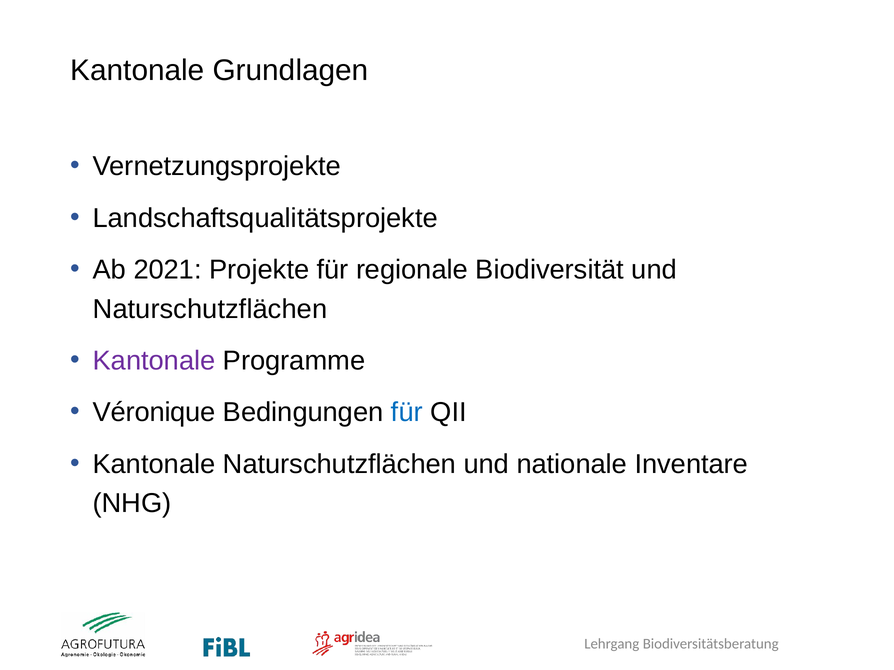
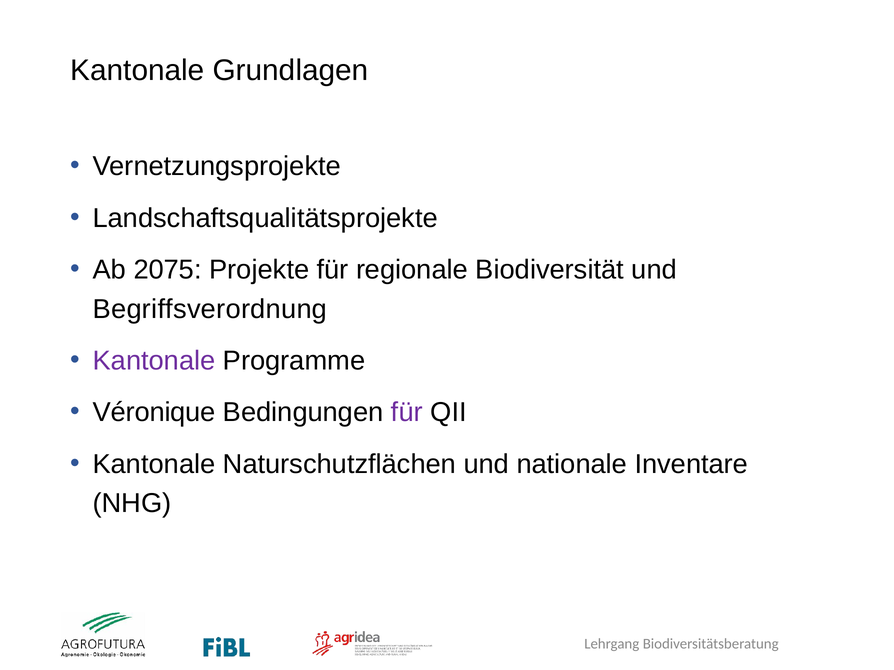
2021: 2021 -> 2075 (168, 270)
Naturschutzflächen: Naturschutzflächen -> Begriffsverordnung (210, 309)
für colour: blue -> purple (407, 413)
